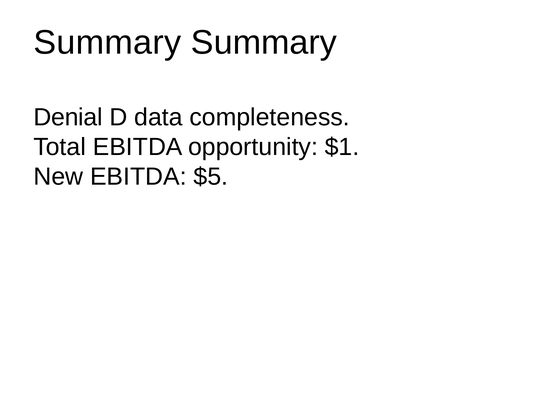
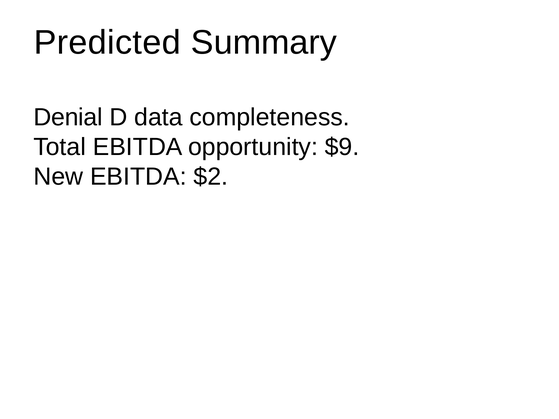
Summary: Summary -> Predicted (107, 42)
$1: $1 -> $9 (342, 147)
$5: $5 -> $2 (211, 177)
